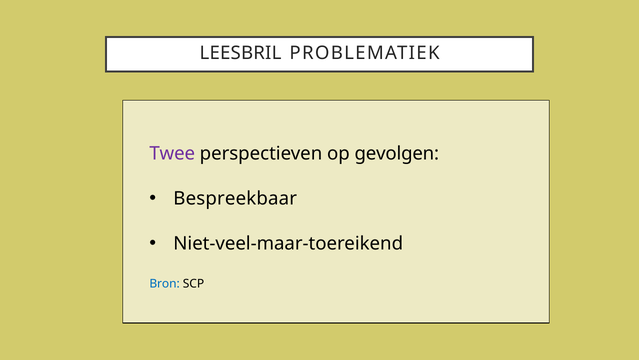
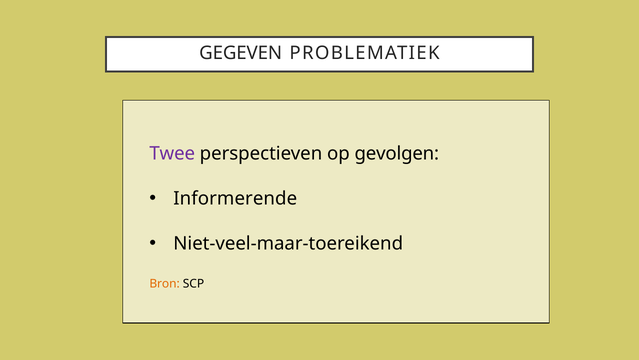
LEESBRIL: LEESBRIL -> GEGEVEN (241, 53)
Bespreekbaar: Bespreekbaar -> Informerende (235, 198)
Bron colour: blue -> orange (165, 283)
